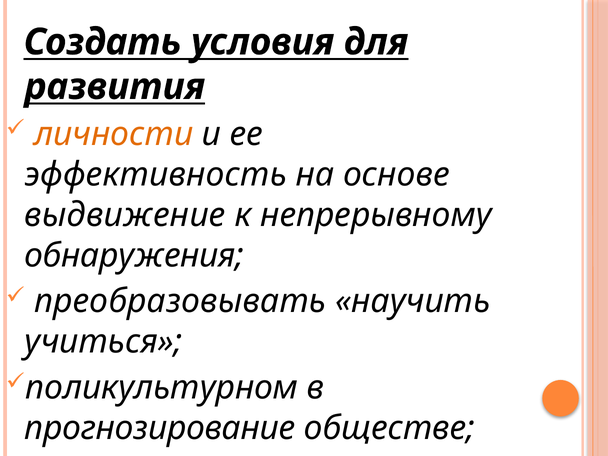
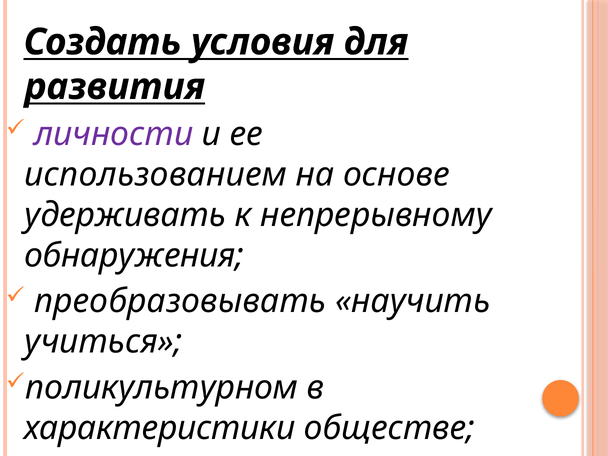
личности colour: orange -> purple (114, 134)
эффективность: эффективность -> использованием (156, 175)
выдвижение: выдвижение -> удерживать (125, 215)
прогнозирование: прогнозирование -> характеристики (160, 428)
